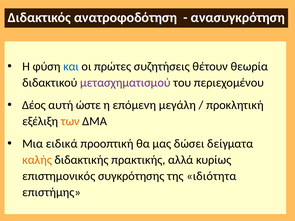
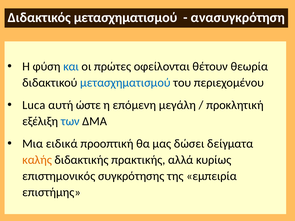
Διδακτικός ανατροφοδότηση: ανατροφοδότηση -> μετασχηματισμού (126, 17)
συζητήσεις: συζητήσεις -> οφείλονται (162, 67)
μετασχηματισμού colour: purple -> blue (125, 83)
Δέος: Δέος -> Luca (34, 105)
των colour: orange -> blue (70, 121)
ιδιότητα: ιδιότητα -> εμπειρία (212, 176)
